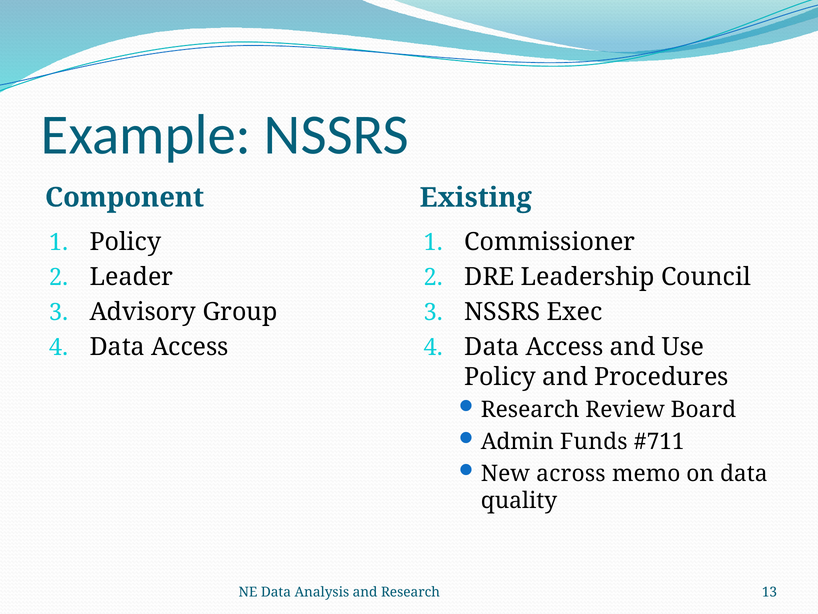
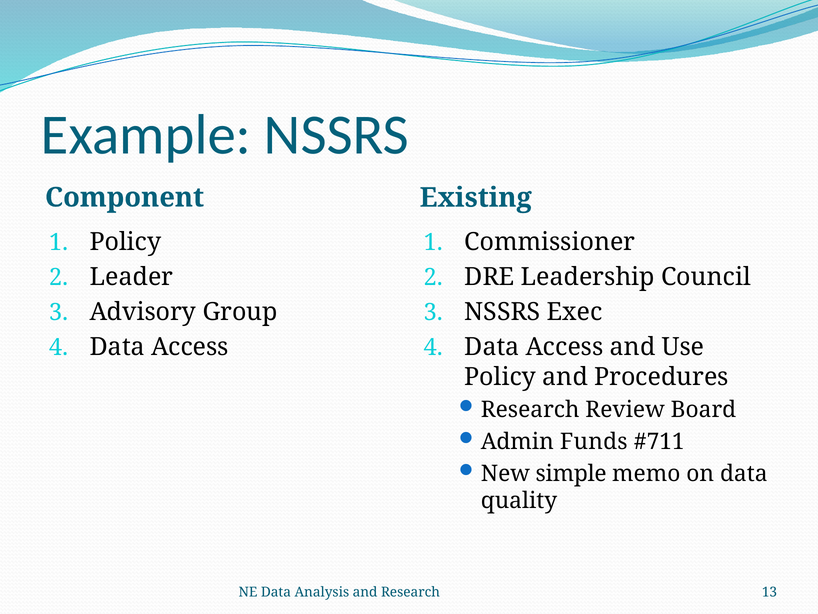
across: across -> simple (571, 473)
